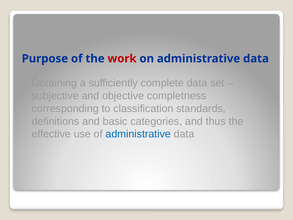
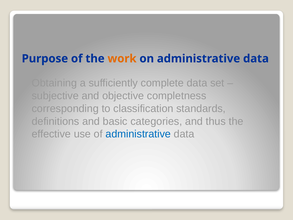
work colour: red -> orange (122, 59)
